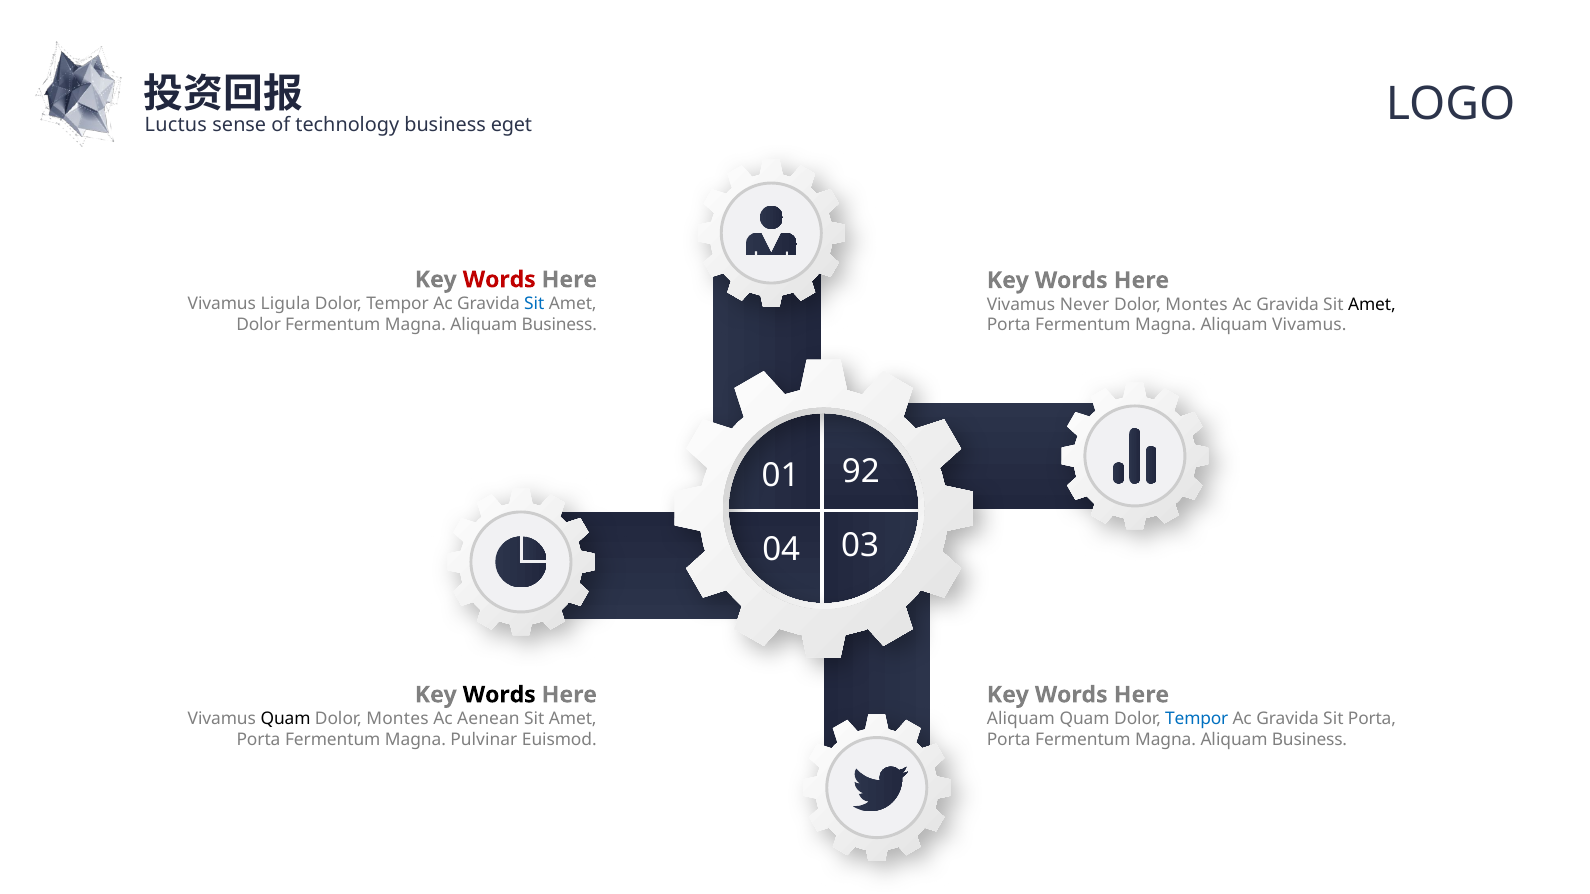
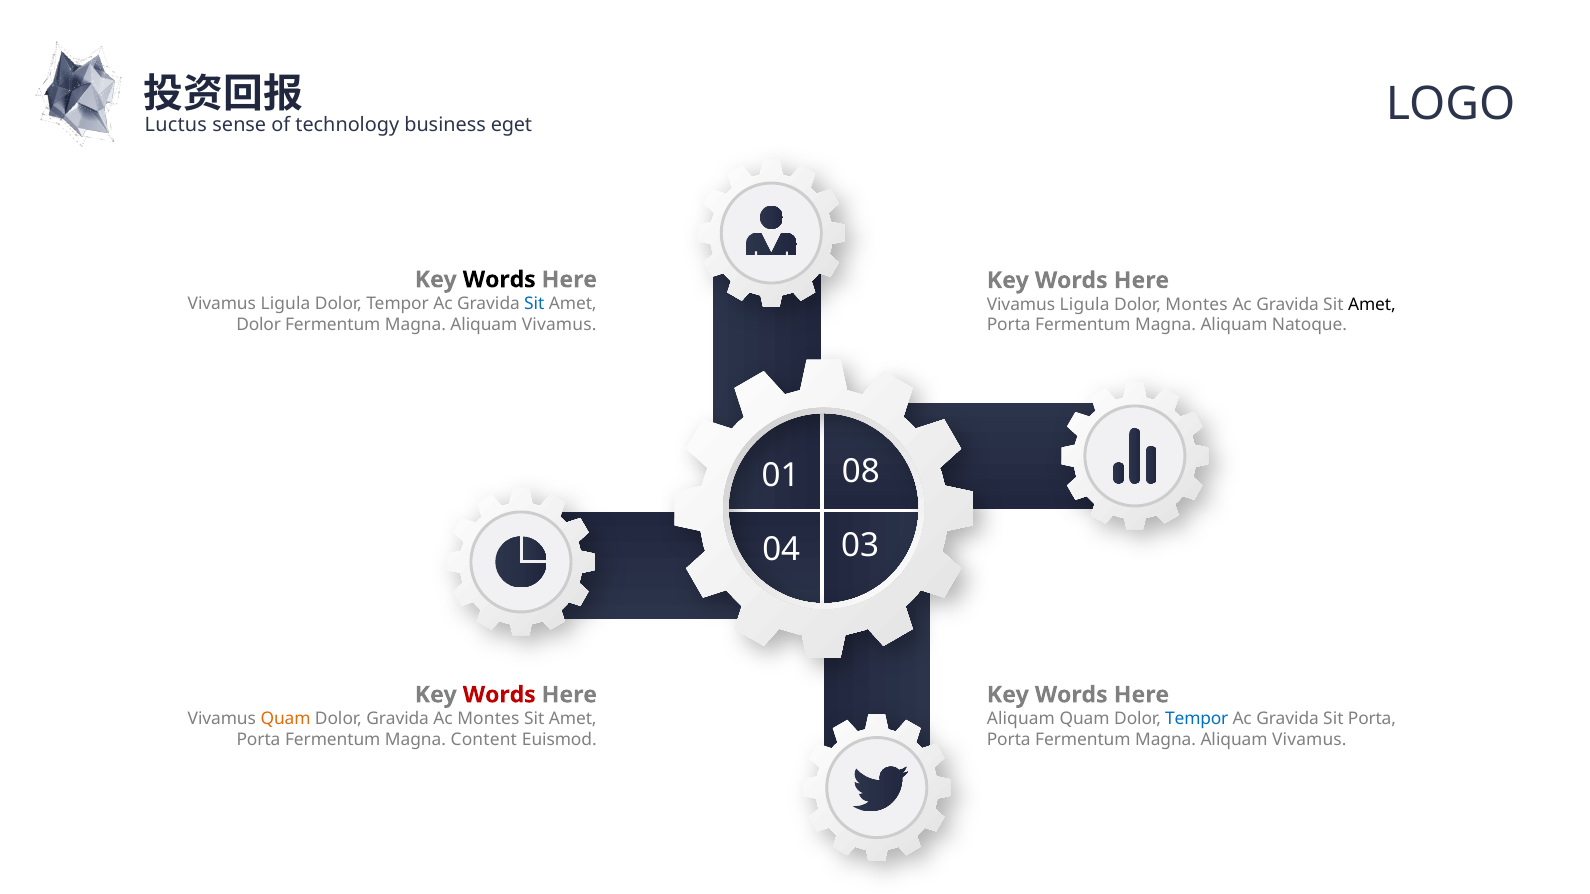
Words colour: red -> black (499, 280)
Never: Never -> Ligula (1085, 304)
Business: Business -> Vivamus (559, 325)
Aliquam Vivamus: Vivamus -> Natoque (1309, 325)
92: 92 -> 08 (861, 472)
Words colour: black -> red (499, 695)
Quam colour: black -> orange (286, 719)
Montes: Montes -> Gravida (398, 719)
Ac Aenean: Aenean -> Montes (488, 719)
Pulvinar: Pulvinar -> Content (484, 740)
Business: Business -> Vivamus (1309, 740)
